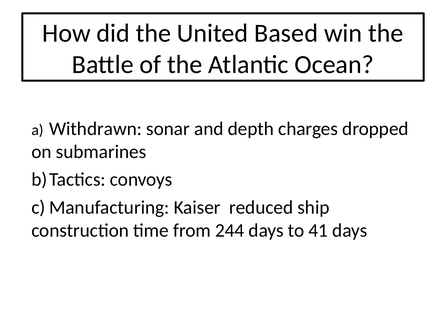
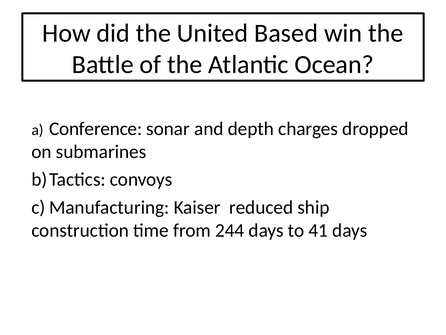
Withdrawn: Withdrawn -> Conference (96, 128)
